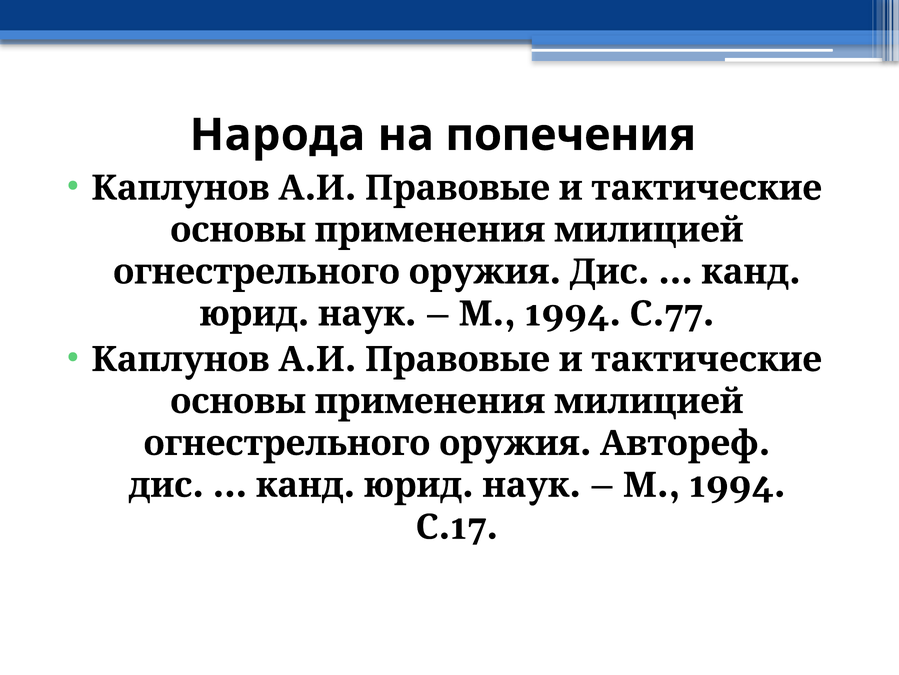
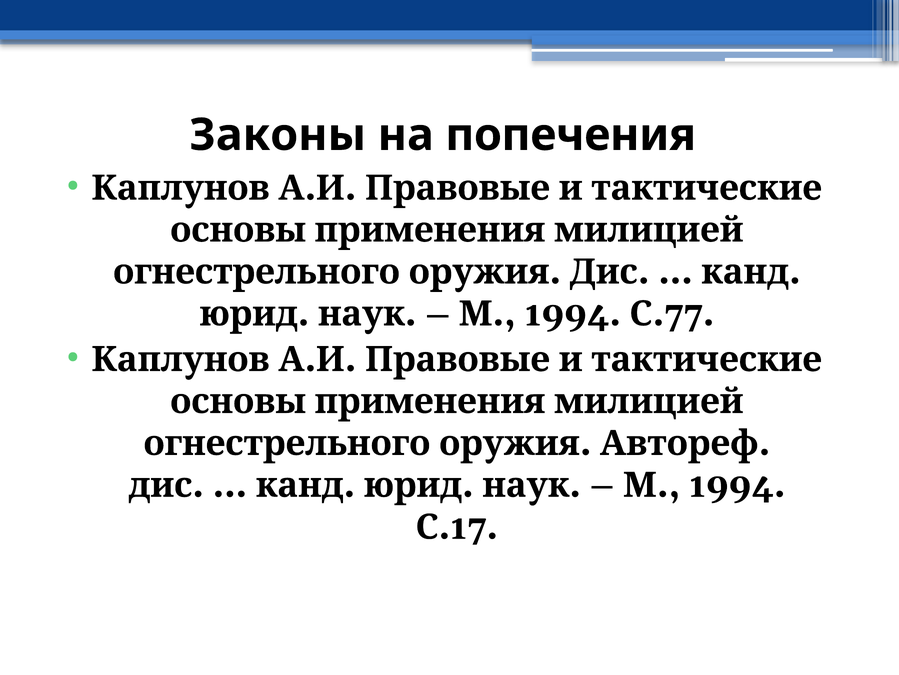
Народа: Народа -> Законы (278, 135)
